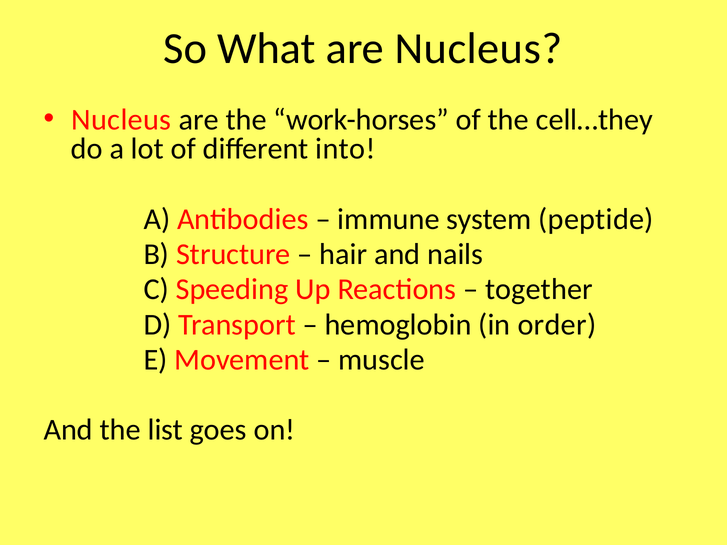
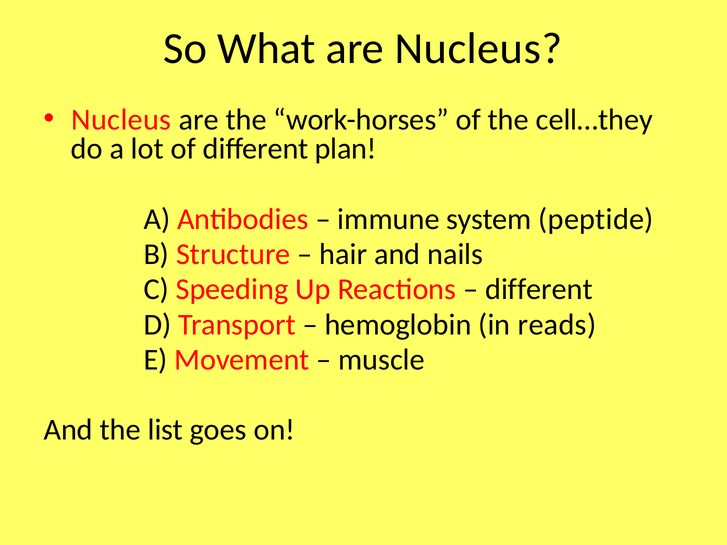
into: into -> plan (346, 149)
together: together -> different (539, 290)
order: order -> reads (557, 325)
